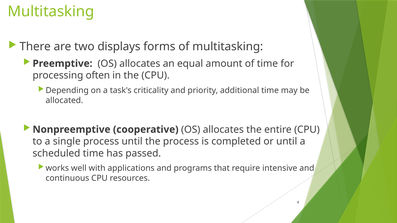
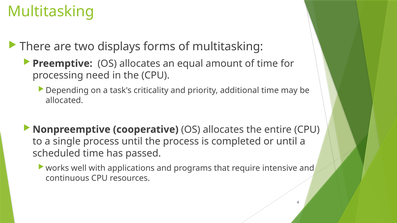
often: often -> need (98, 76)
